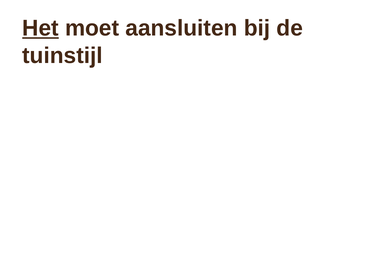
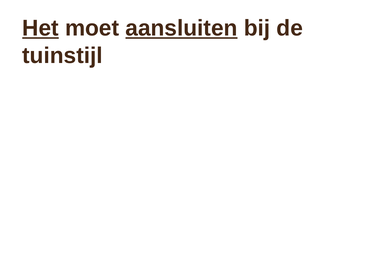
aansluiten underline: none -> present (181, 28)
